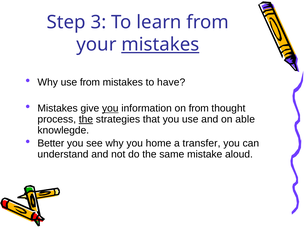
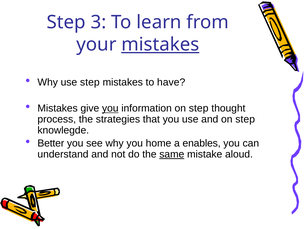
use from: from -> step (90, 82)
information on from: from -> step (199, 109)
the underline: present -> none (86, 120)
and on able: able -> step (245, 120)
transfer: transfer -> enables (202, 144)
same underline: none -> present (172, 155)
